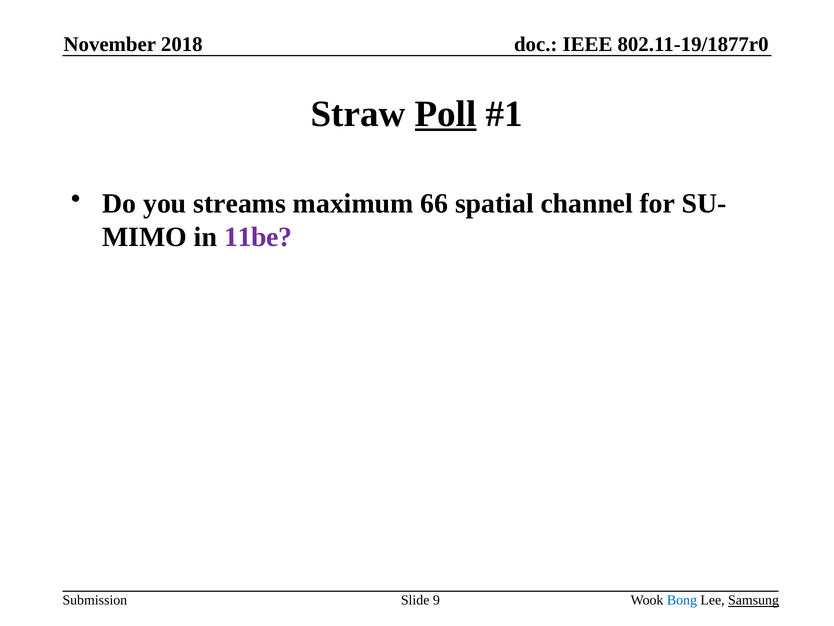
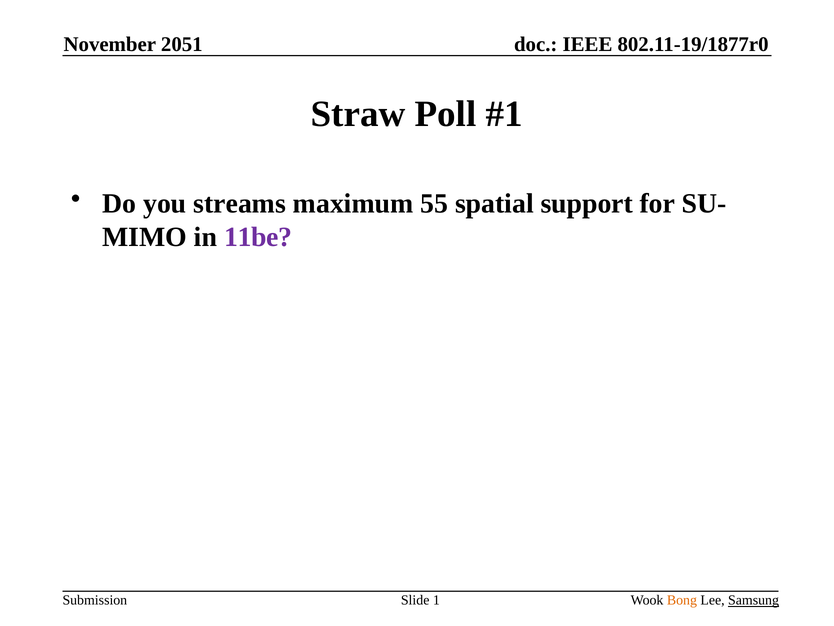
2018: 2018 -> 2051 (182, 45)
Poll underline: present -> none (446, 114)
66: 66 -> 55 (434, 204)
channel: channel -> support (587, 204)
9: 9 -> 1 (436, 600)
Bong colour: blue -> orange (682, 600)
